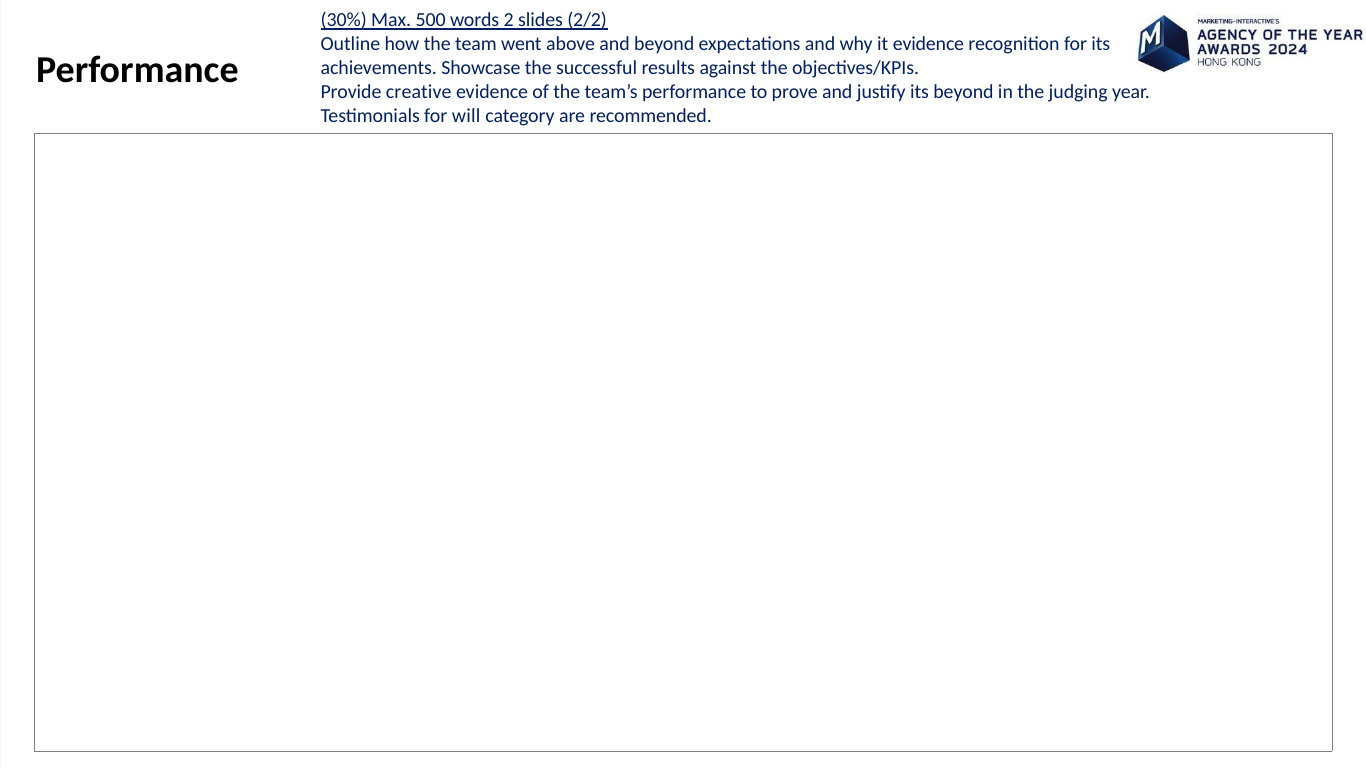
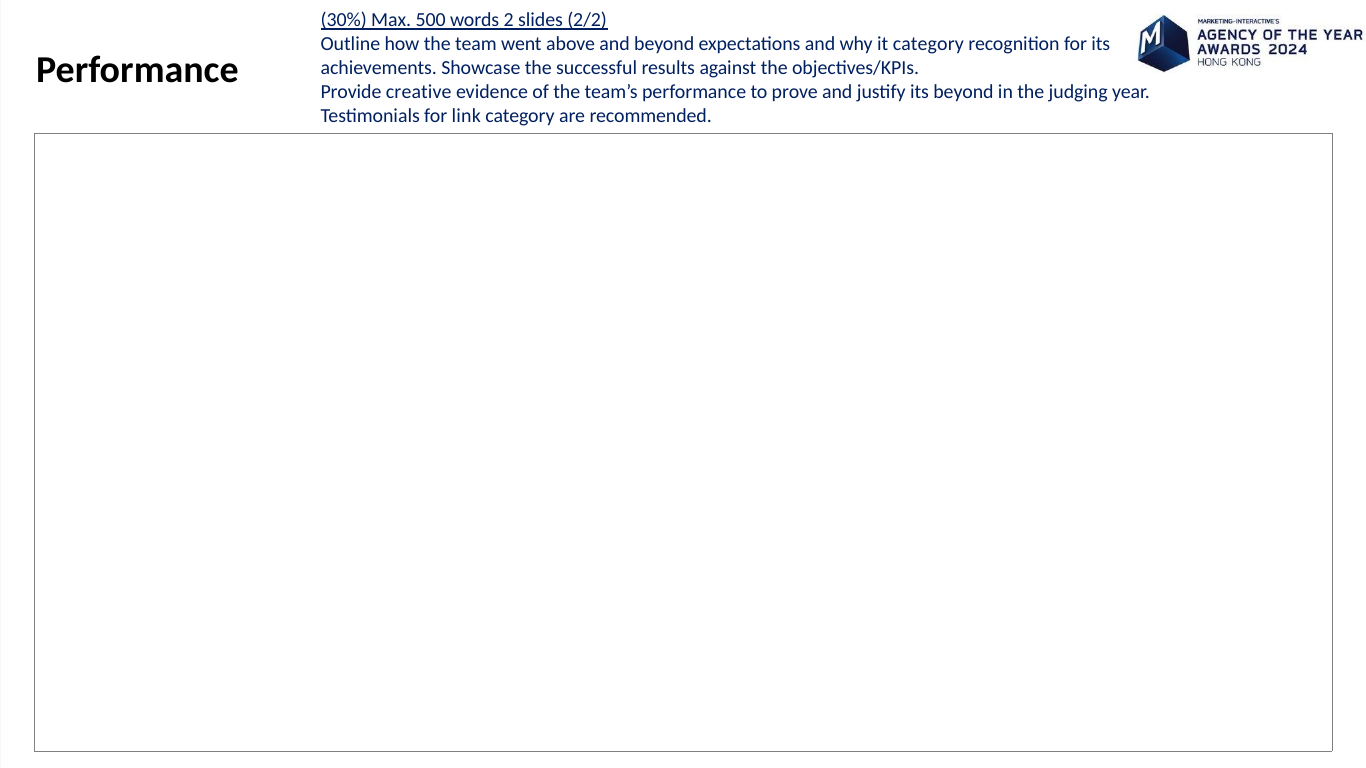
it evidence: evidence -> category (928, 44)
will: will -> link (466, 116)
